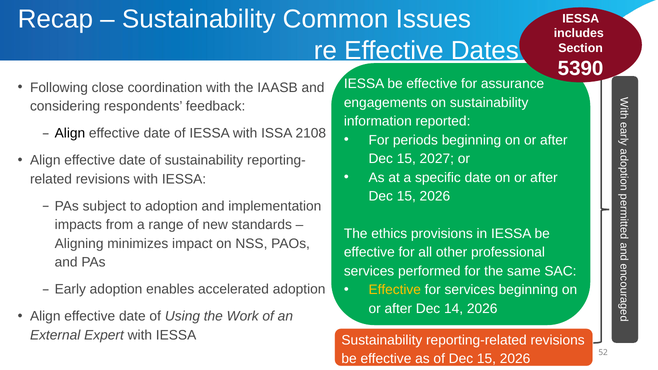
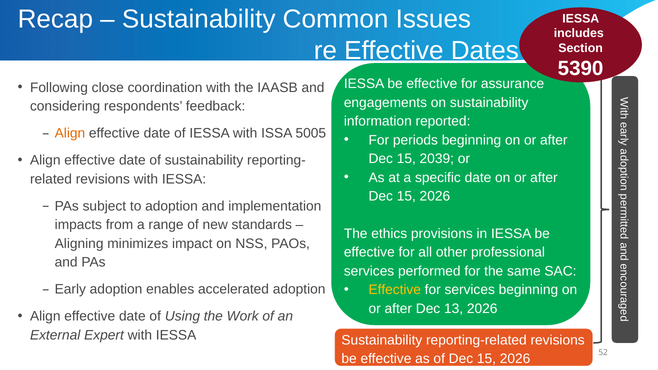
Align colour: black -> orange (70, 133)
2108: 2108 -> 5005 (311, 133)
2027: 2027 -> 2039 (437, 159)
14: 14 -> 13 (454, 309)
